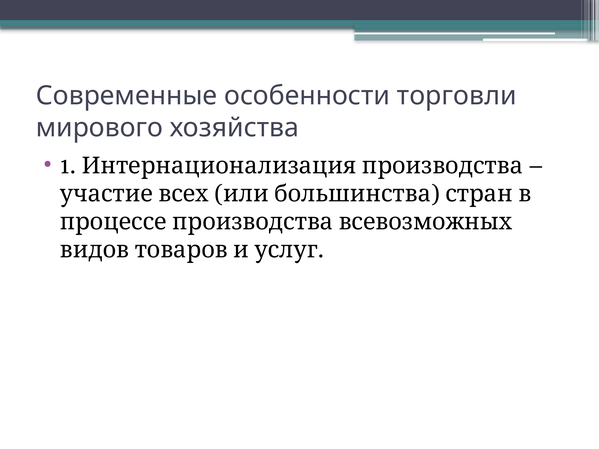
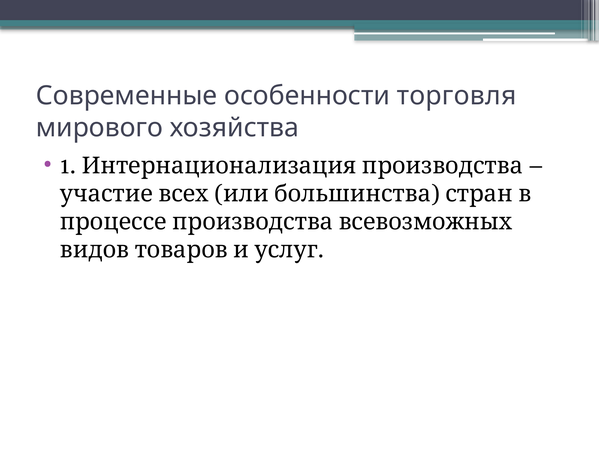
торговли: торговли -> торговля (457, 96)
